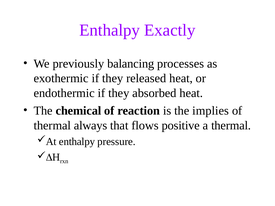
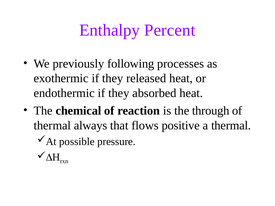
Exactly: Exactly -> Percent (170, 30)
balancing: balancing -> following (131, 64)
implies: implies -> through (211, 111)
enthalpy: enthalpy -> possible (77, 142)
